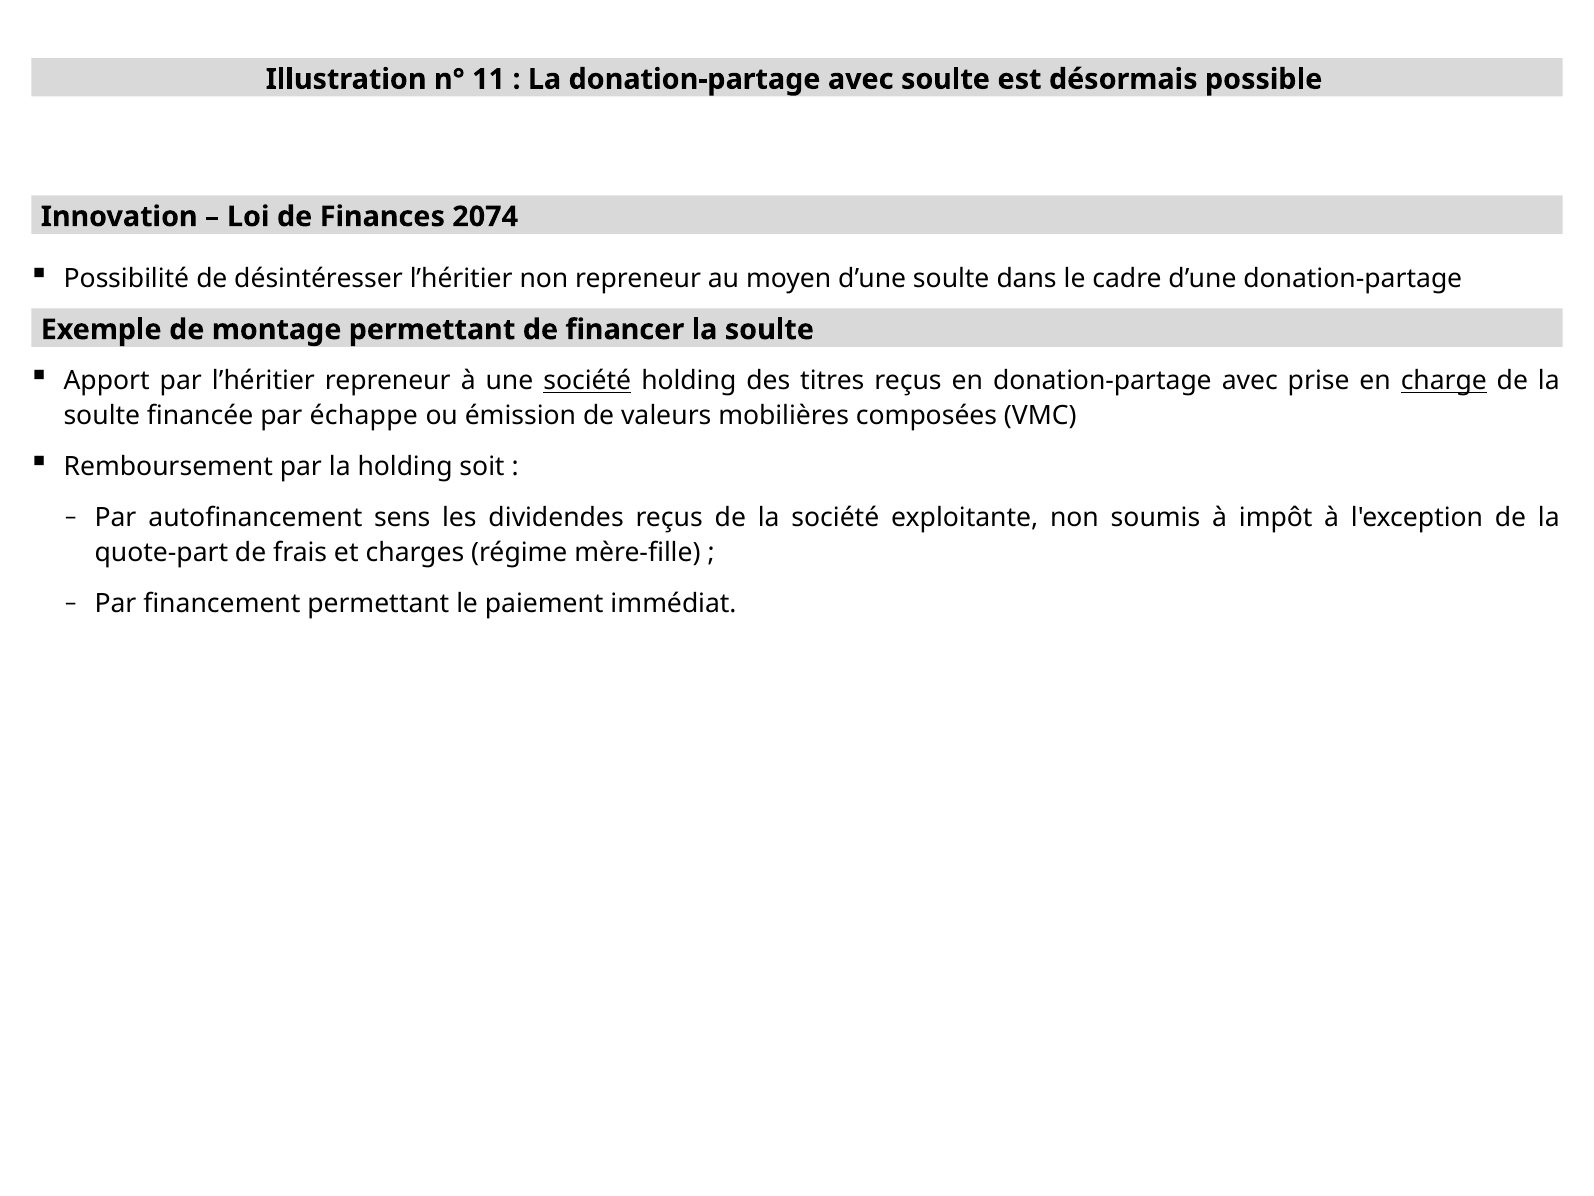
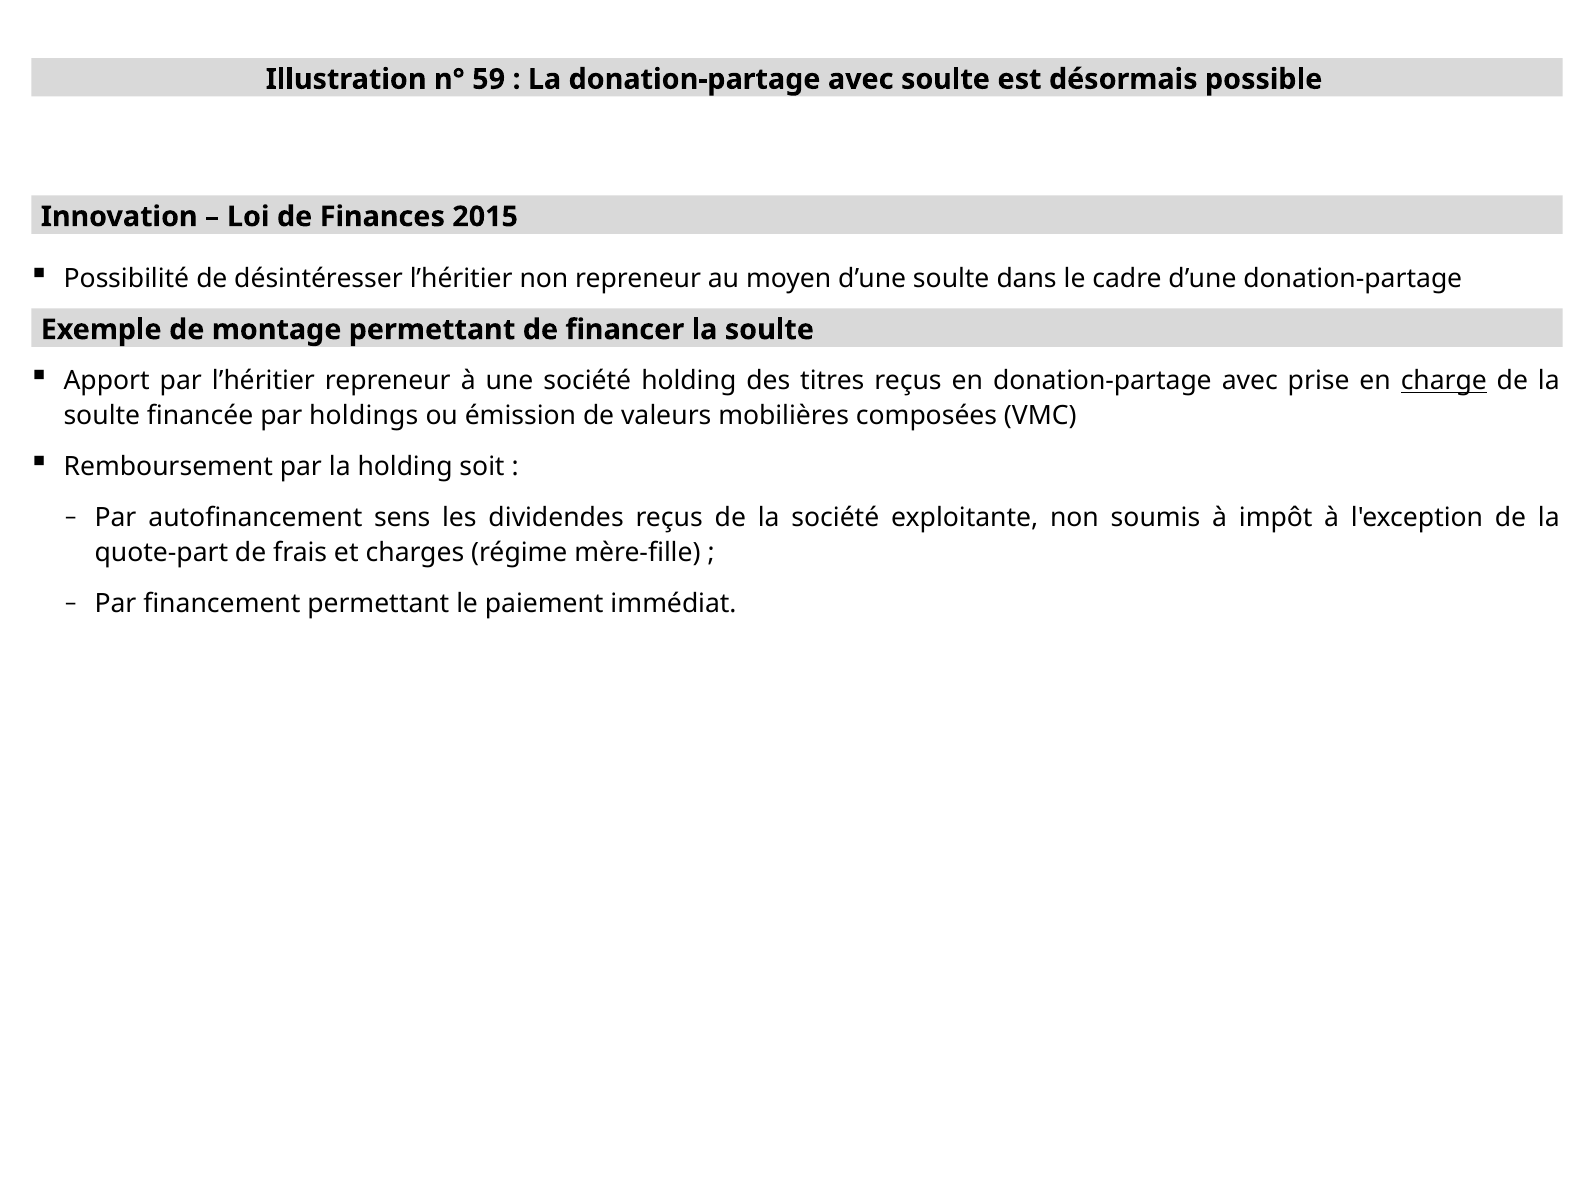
11: 11 -> 59 (489, 79)
2074: 2074 -> 2015 (485, 217)
société underline: present -> none (587, 381)
échappe: échappe -> holdings (364, 416)
